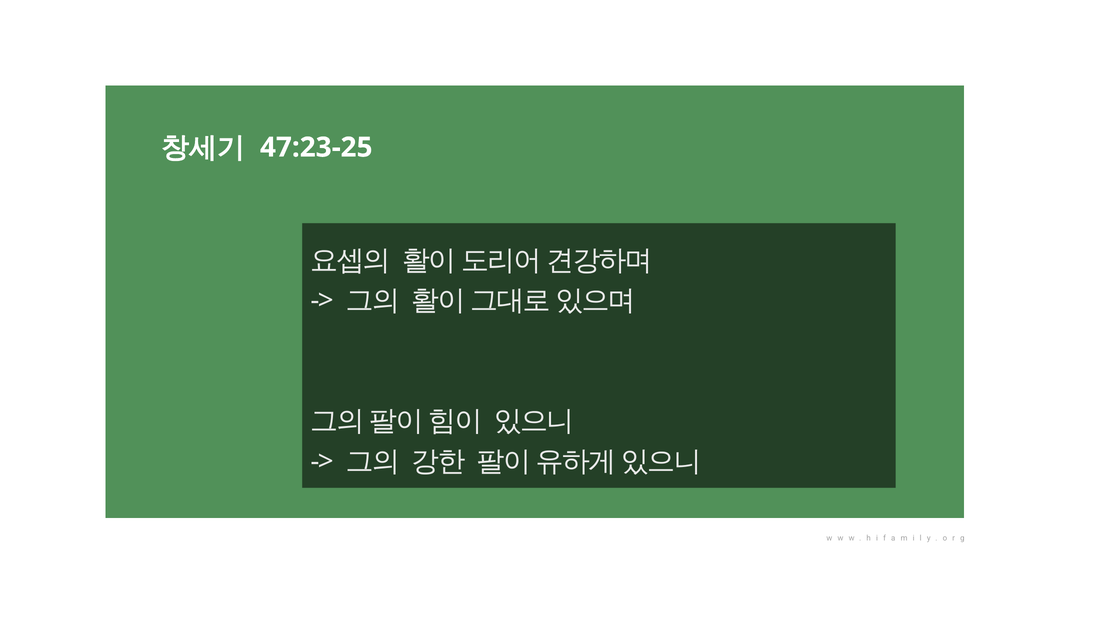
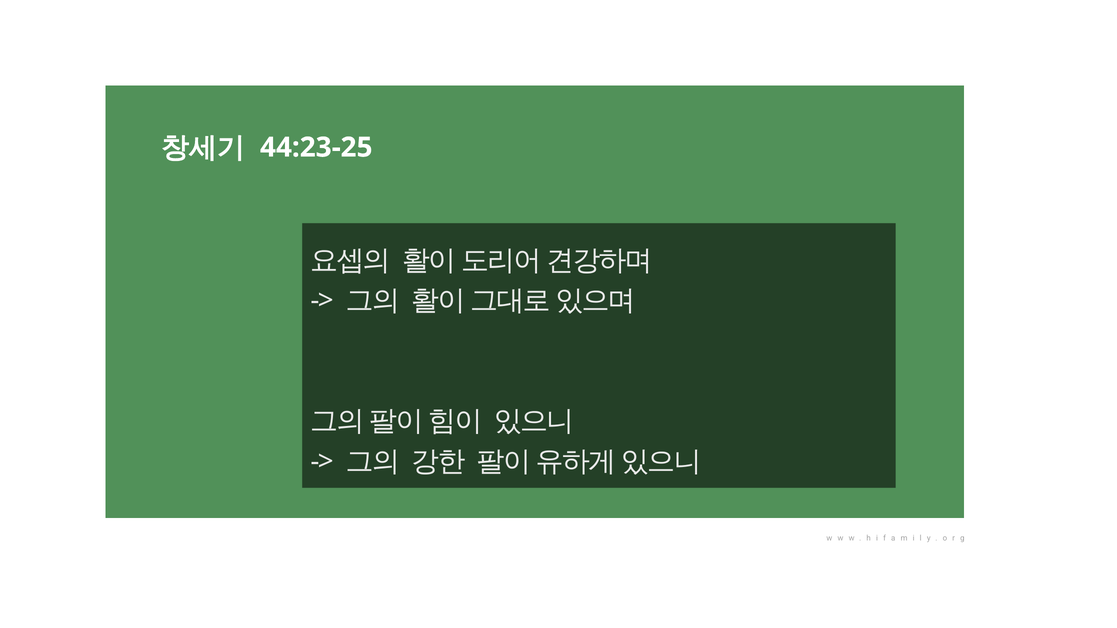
47:23-25: 47:23-25 -> 44:23-25 (316, 147)
